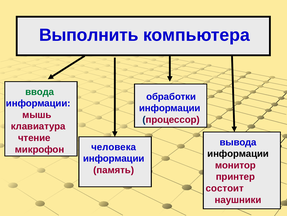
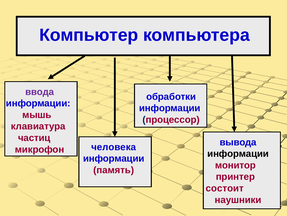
Выполнить: Выполнить -> Компьютер (89, 35)
ввода colour: green -> purple (40, 92)
чтение: чтение -> частиц (34, 137)
